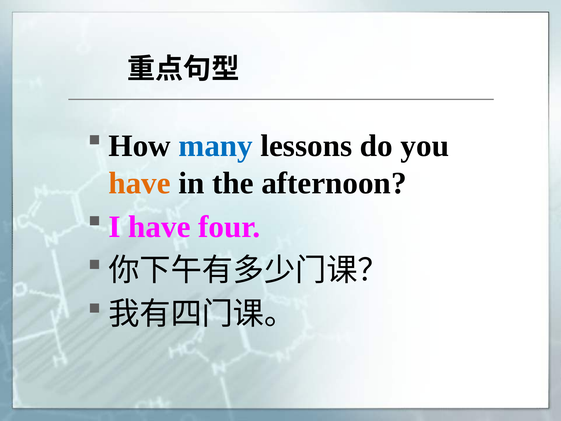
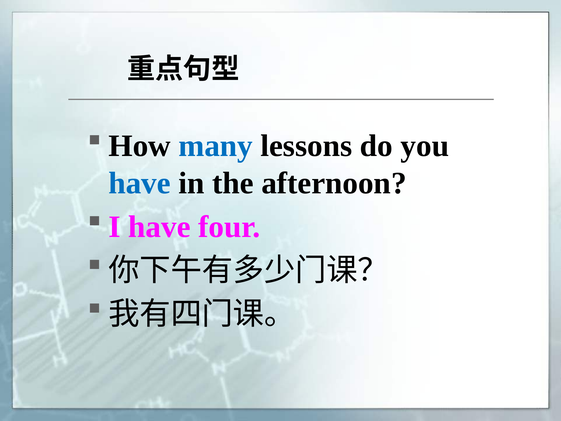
have colour: orange -> blue (140, 183)
